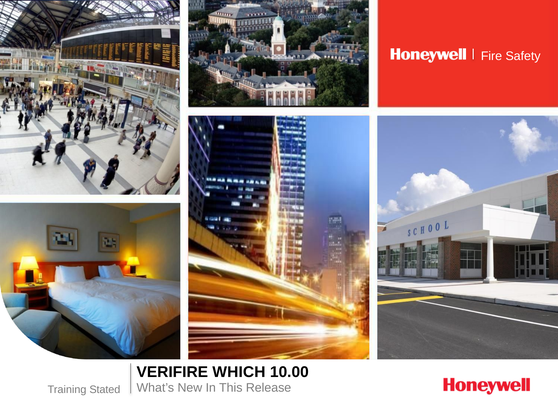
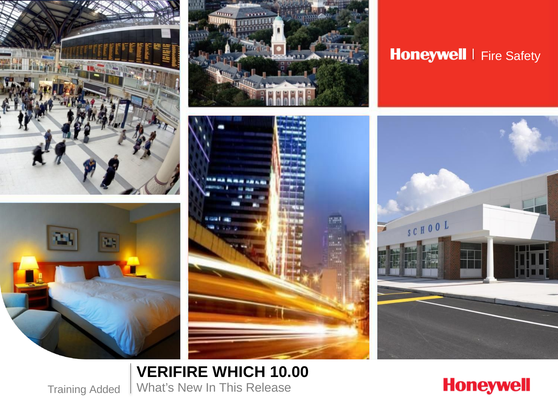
Stated: Stated -> Added (105, 390)
